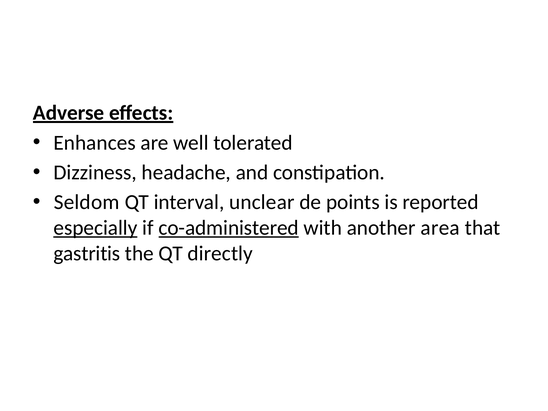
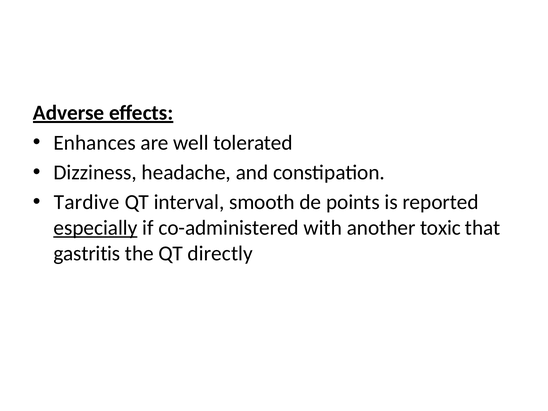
Seldom: Seldom -> Tardive (87, 202)
unclear: unclear -> smooth (262, 202)
co-administered underline: present -> none (229, 228)
area: area -> toxic (440, 228)
